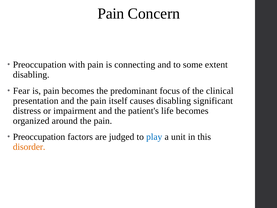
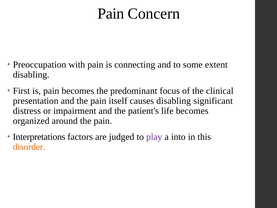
Fear: Fear -> First (21, 91)
Preoccupation: Preoccupation -> Interpretations (39, 137)
play colour: blue -> purple (154, 137)
unit: unit -> into (178, 137)
